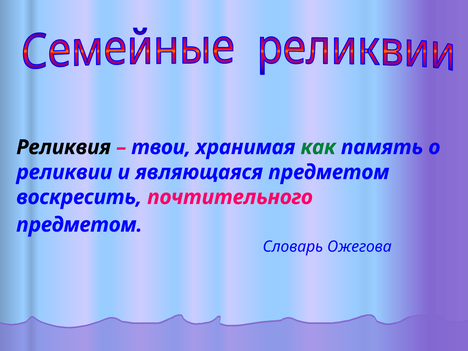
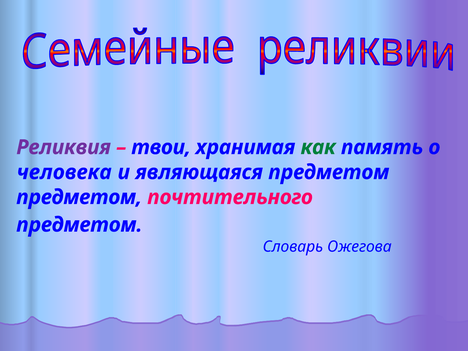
Реликвия colour: black -> purple (64, 147)
реликвии: реликвии -> человека (64, 172)
воскресить: воскресить -> предметом (79, 197)
